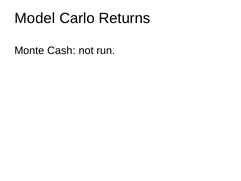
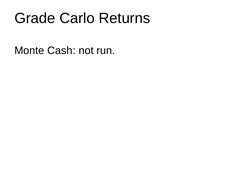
Model: Model -> Grade (35, 18)
